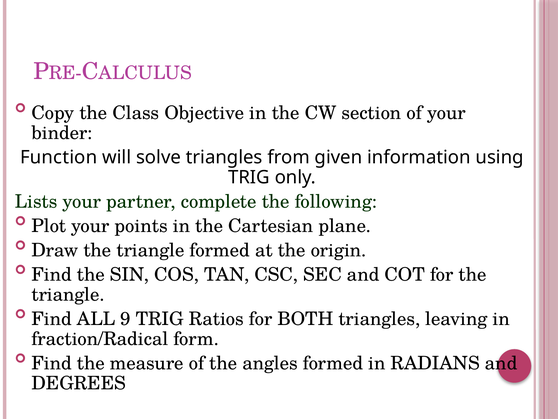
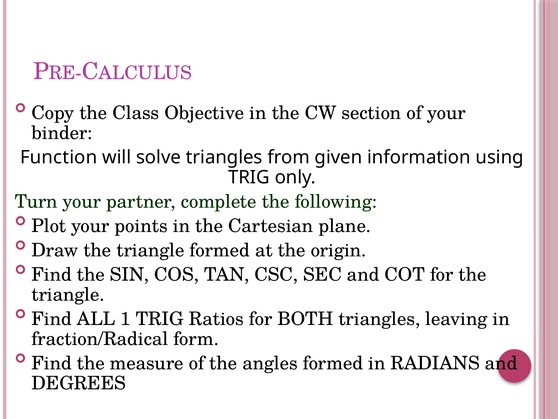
Lists: Lists -> Turn (36, 202)
9: 9 -> 1 (125, 319)
